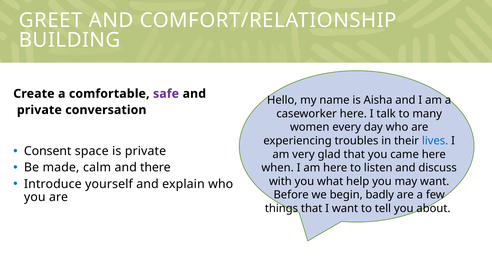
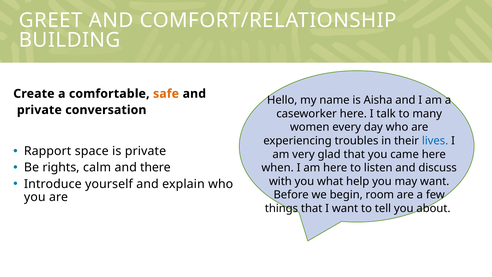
safe colour: purple -> orange (166, 94)
Consent: Consent -> Rapport (48, 151)
made: made -> rights (61, 167)
badly: badly -> room (380, 195)
